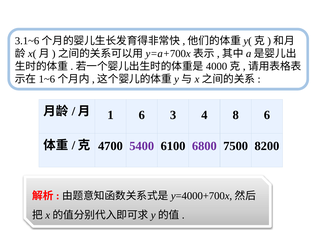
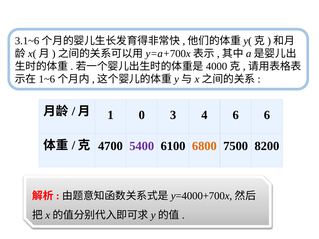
6: 6 -> 0 (142, 115)
8: 8 -> 6 (236, 115)
6800 colour: purple -> orange (204, 146)
